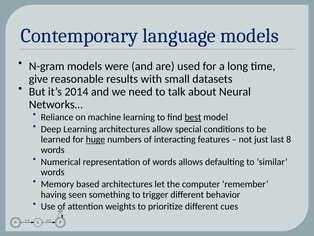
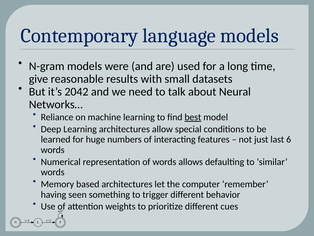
2014: 2014 -> 2042 (76, 91)
huge underline: present -> none (95, 139)
8: 8 -> 6 (289, 139)
